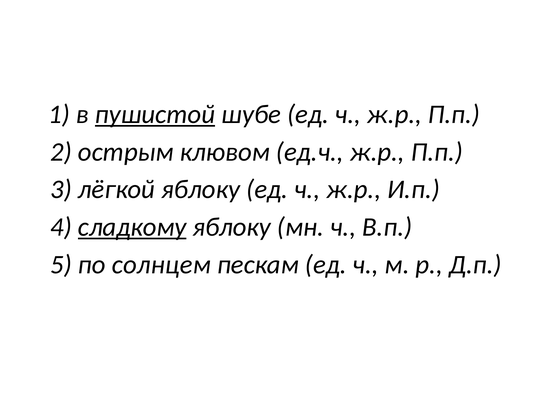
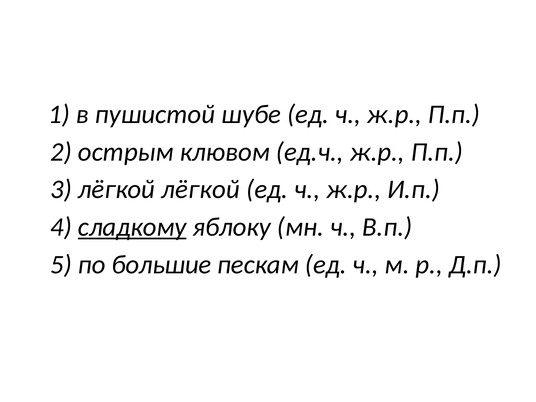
пушистой underline: present -> none (155, 114)
лёгкой яблоку: яблоку -> лёгкой (201, 189)
солнцем: солнцем -> большие (161, 265)
